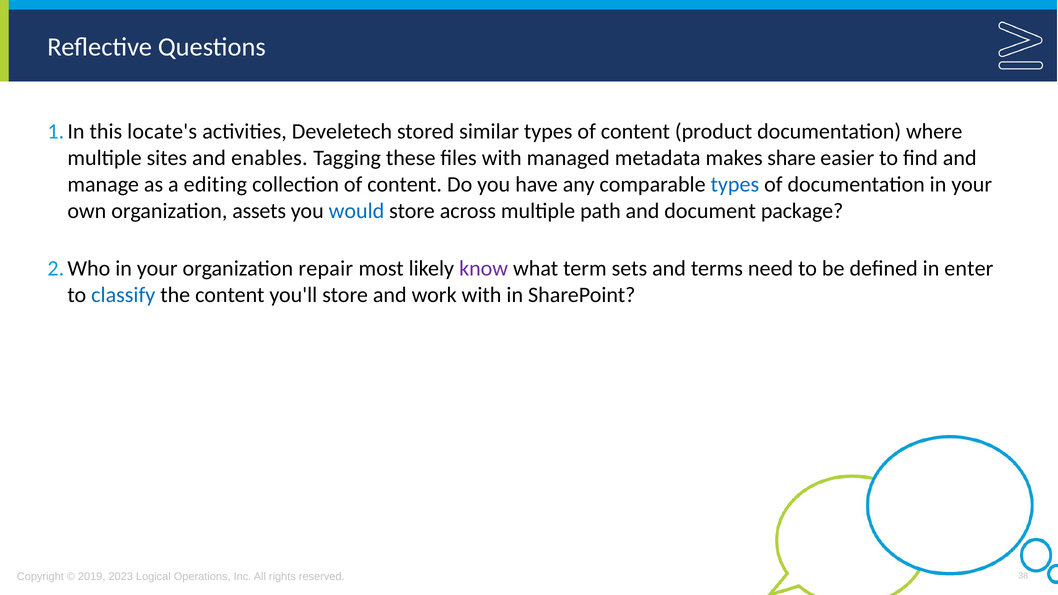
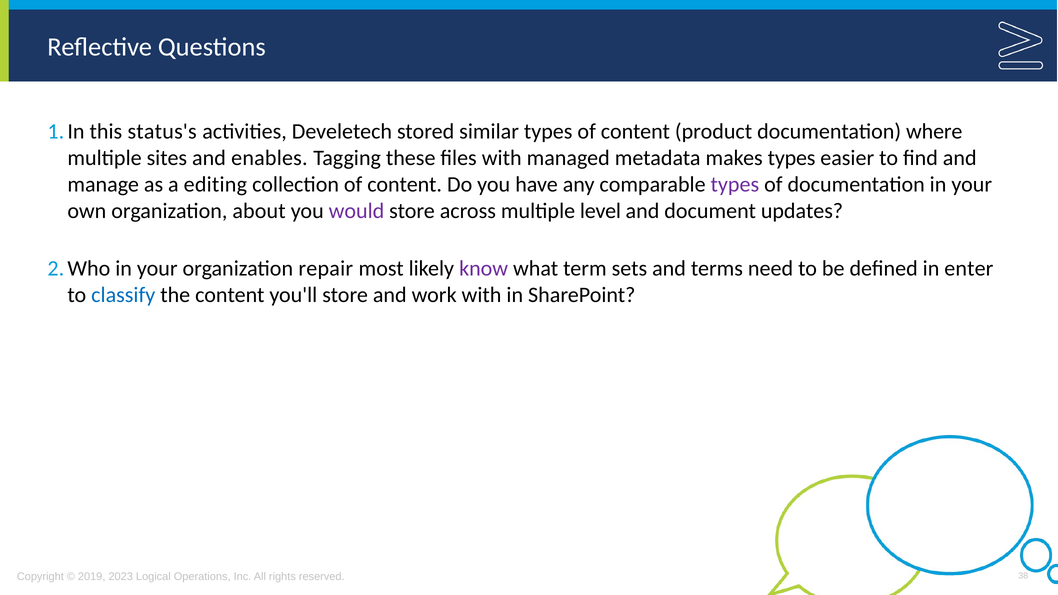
locate's: locate's -> status's (162, 132)
makes share: share -> types (792, 158)
types colour: blue -> purple (735, 185)
assets: assets -> about (259, 211)
would colour: blue -> purple (356, 211)
path: path -> level (600, 211)
package: package -> updates (802, 211)
